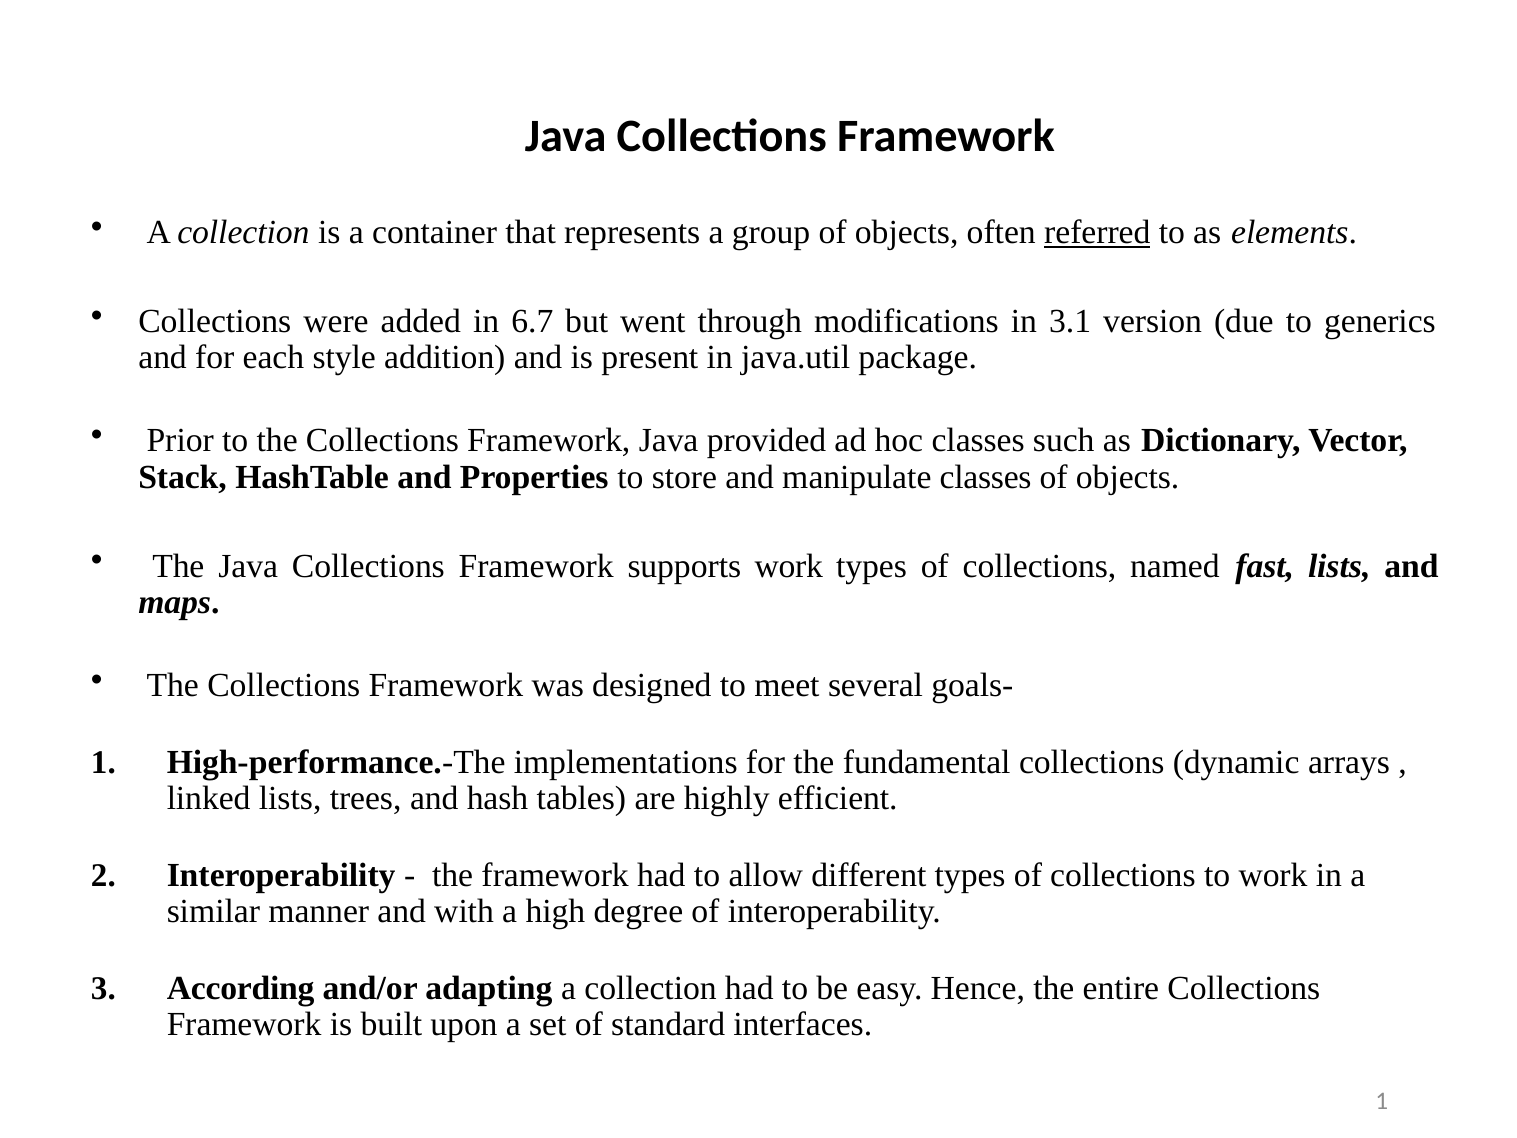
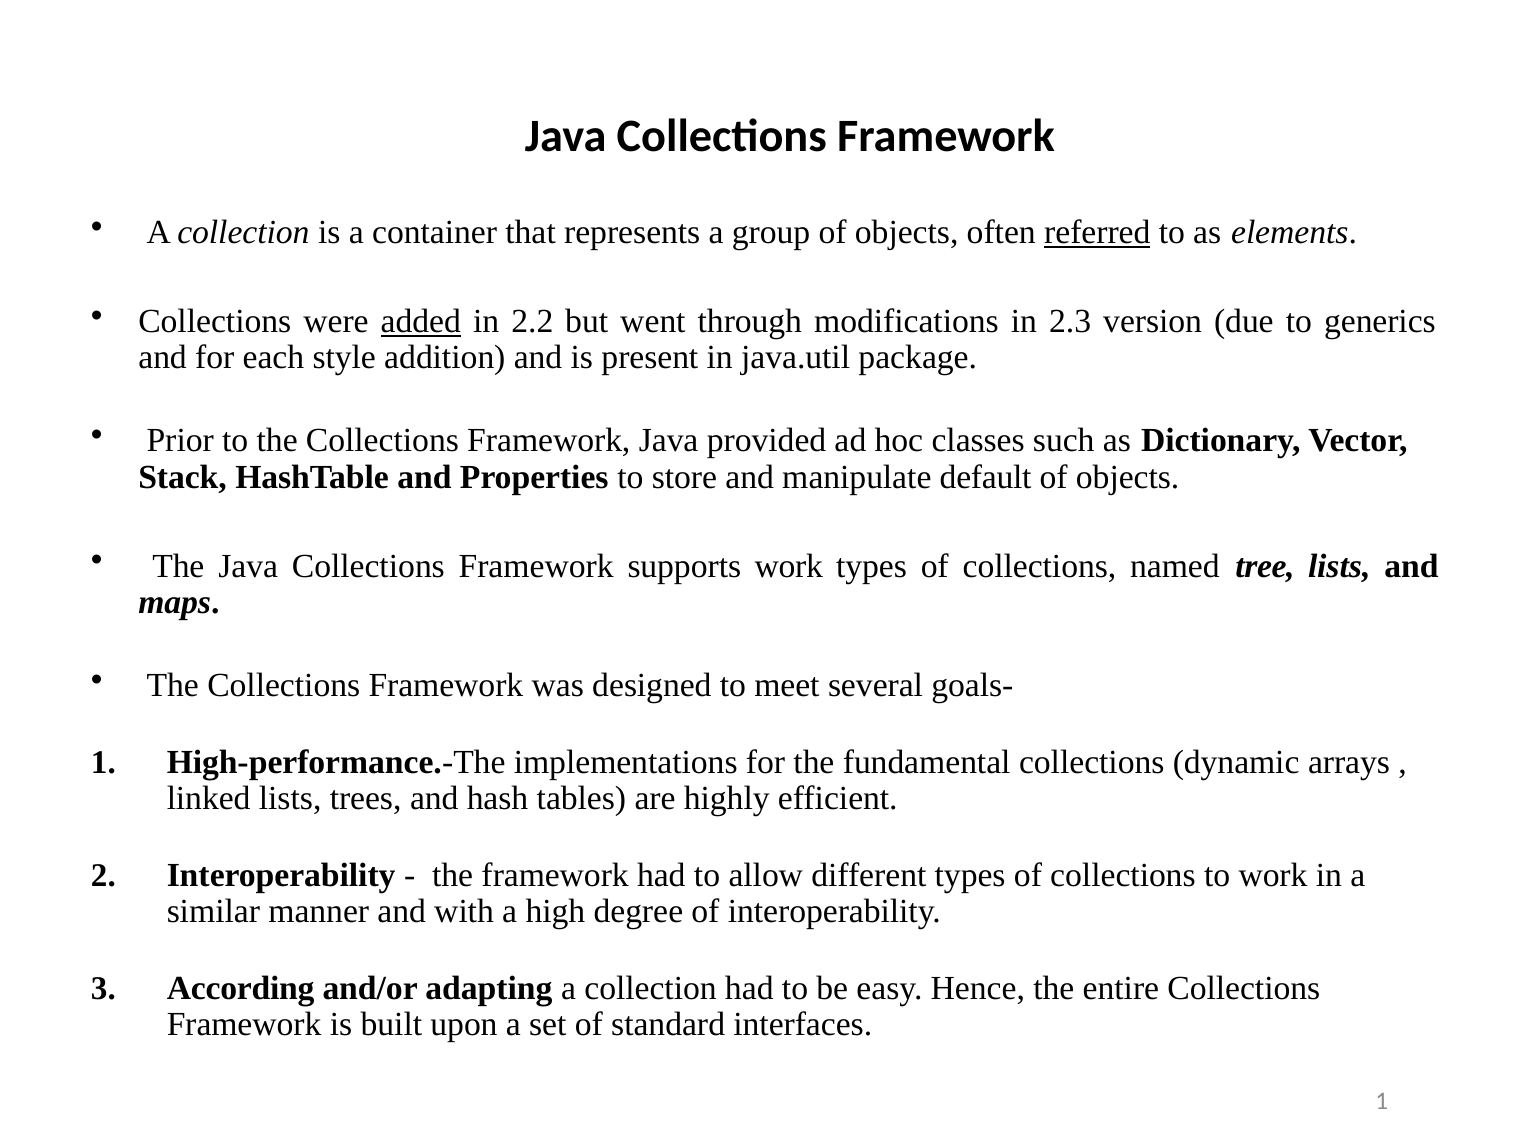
added underline: none -> present (421, 321)
6.7: 6.7 -> 2.2 (532, 321)
3.1: 3.1 -> 2.3 (1070, 321)
manipulate classes: classes -> default (986, 477)
fast: fast -> tree (1265, 566)
